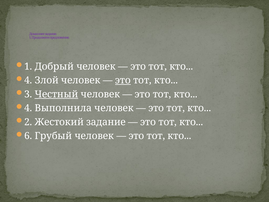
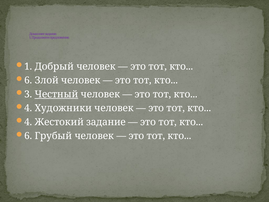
4: 4 -> 6 (28, 80)
это underline: present -> none (123, 80)
Выполнила: Выполнила -> Художники (63, 108)
2: 2 -> 4 (28, 122)
